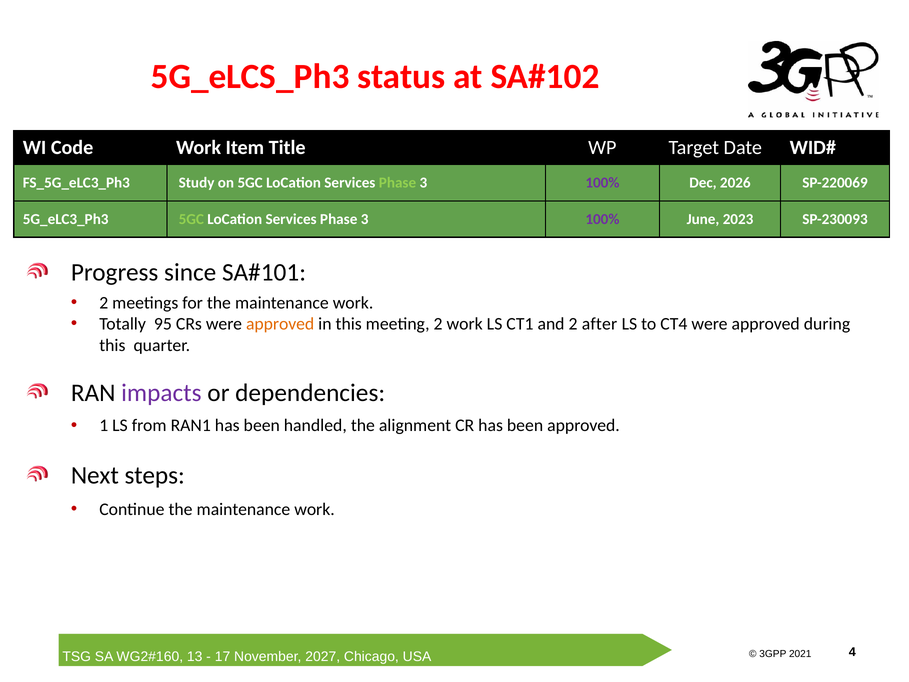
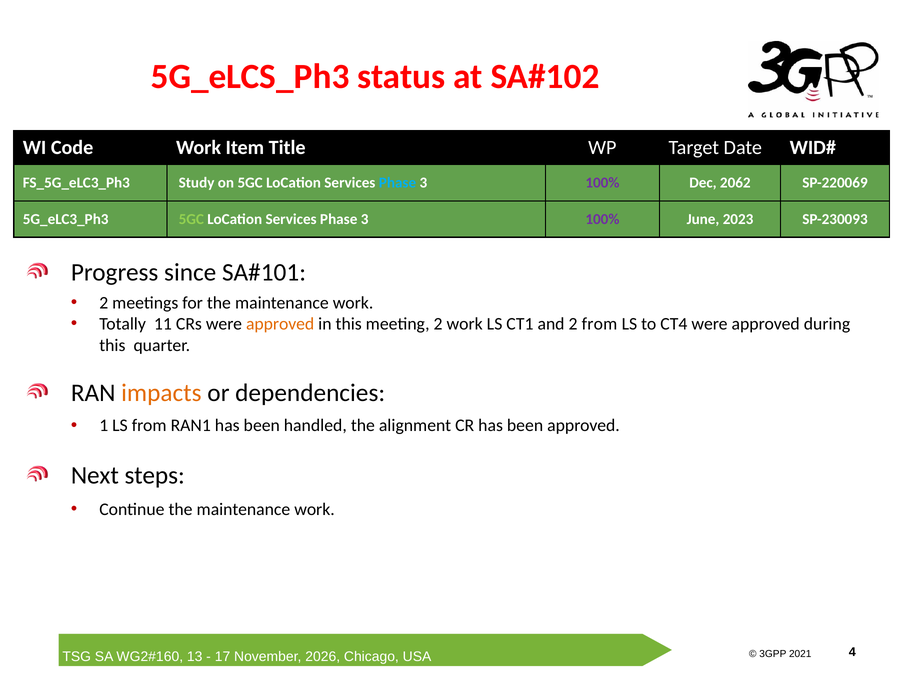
Phase colour: light green -> light blue (397, 183)
2026: 2026 -> 2062 (735, 183)
95: 95 -> 11 (163, 324)
2 after: after -> from (599, 324)
impacts colour: purple -> orange (161, 393)
2027: 2027 -> 2026 (323, 656)
